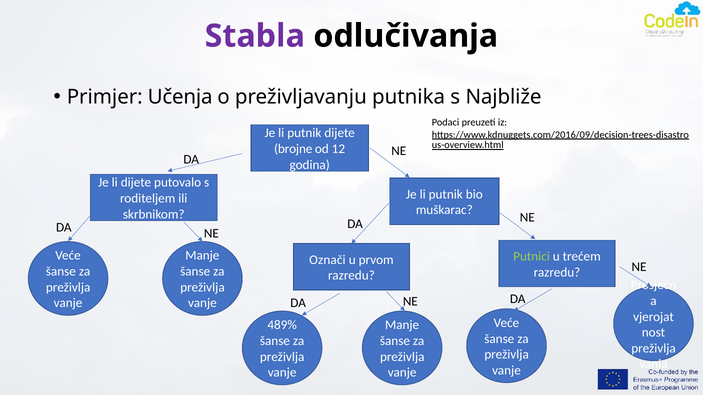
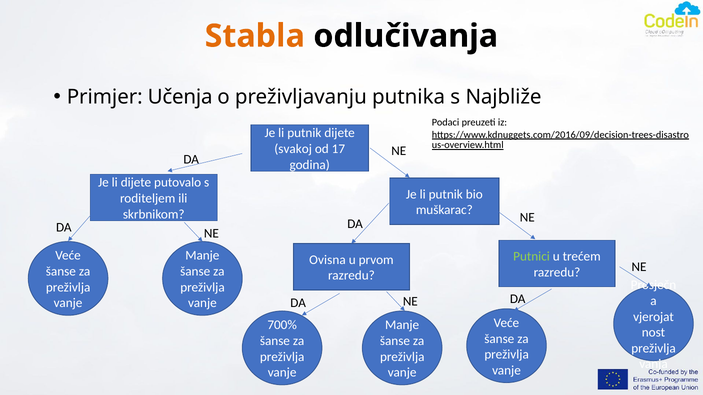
Stabla colour: purple -> orange (255, 36)
brojne: brojne -> svakoj (293, 149)
12: 12 -> 17 (338, 149)
Označi: Označi -> Ovisna (327, 260)
489%: 489% -> 700% (282, 325)
